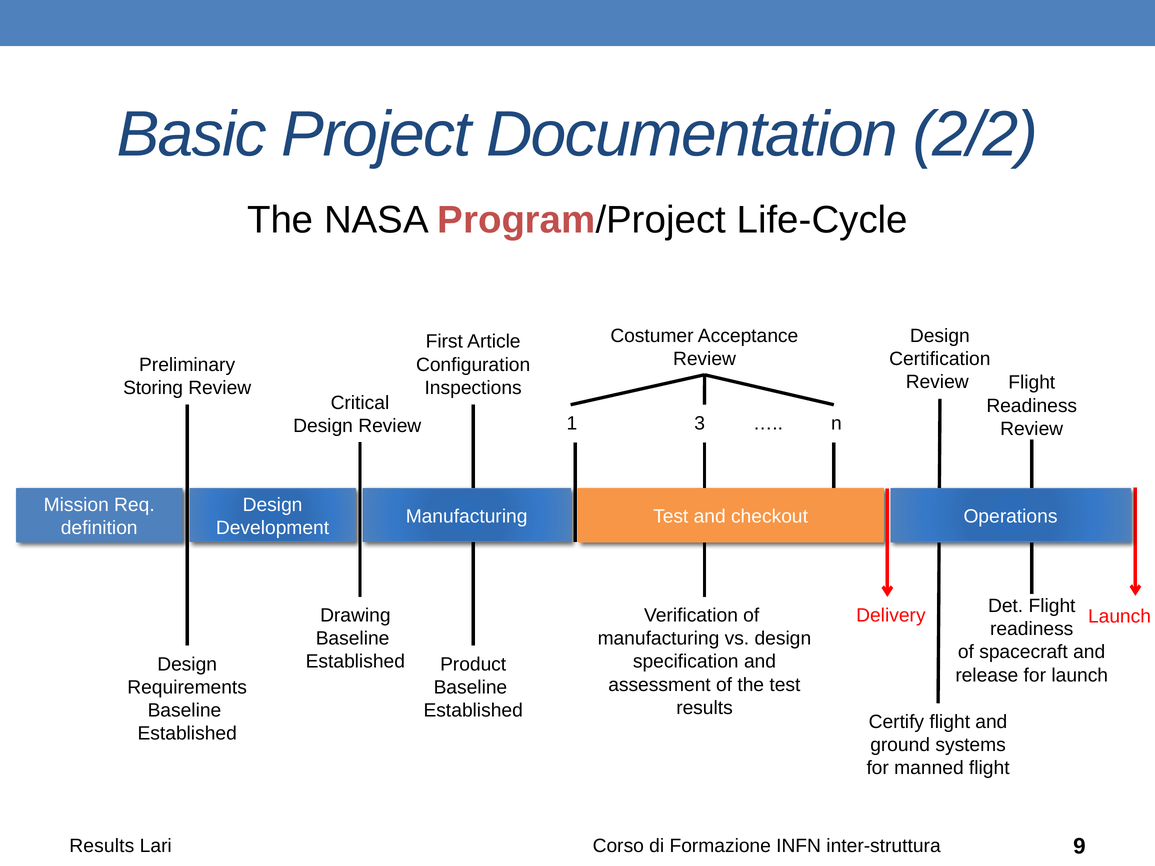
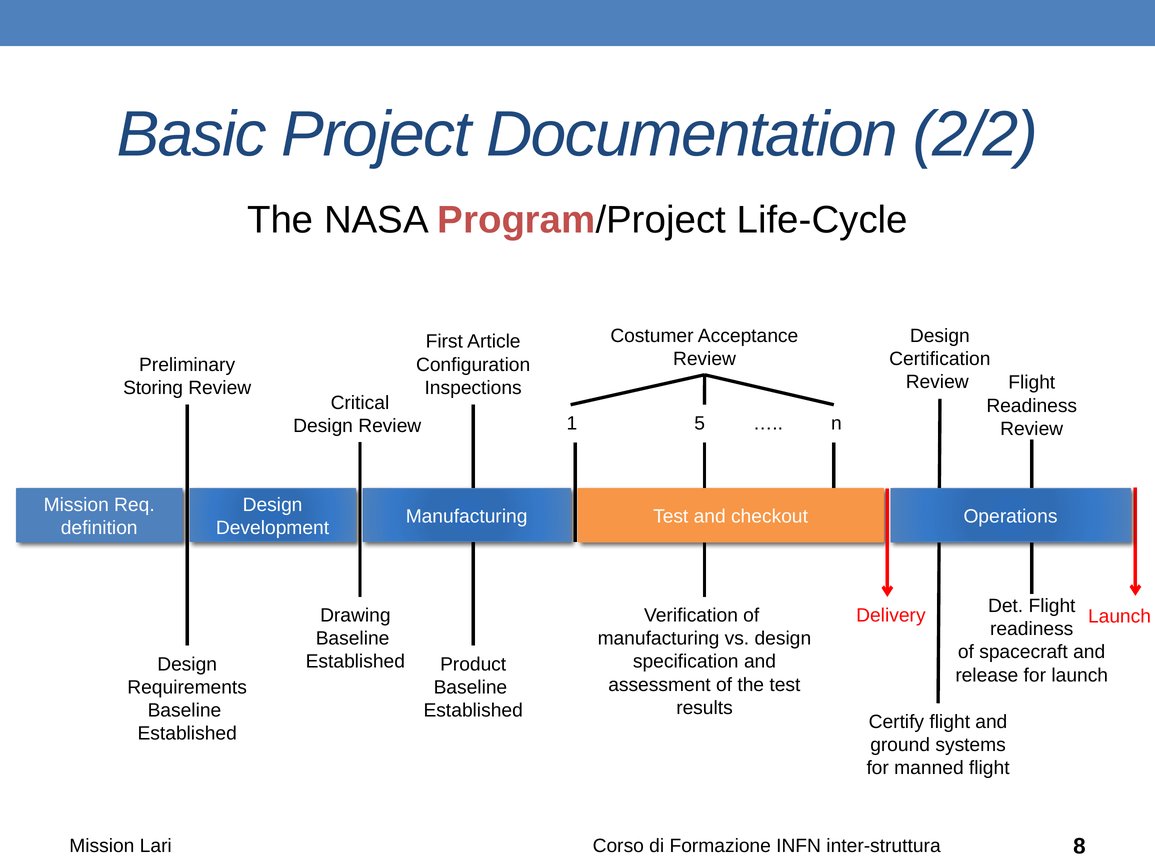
3: 3 -> 5 (700, 423)
Results: Results -> Mission (102, 846)
9: 9 -> 8 (1079, 846)
